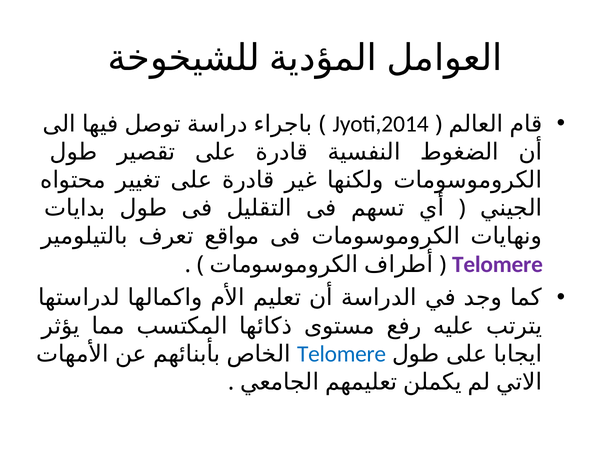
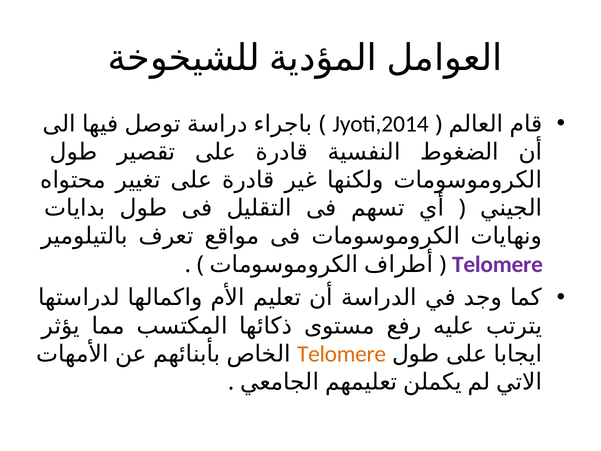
Telomere colour: blue -> orange (342, 354)
